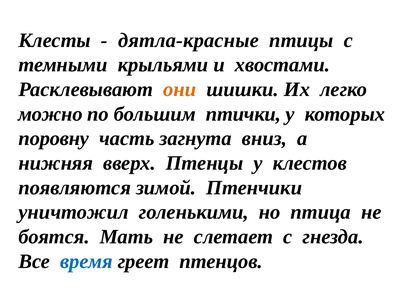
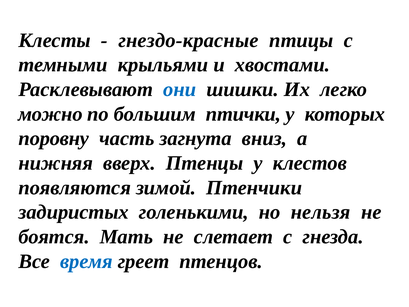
дятла-красные: дятла-красные -> гнездо-красные (188, 40)
они colour: orange -> blue (180, 89)
уничтожил: уничтожил -> задиристых (74, 212)
птица: птица -> нельзя (321, 212)
